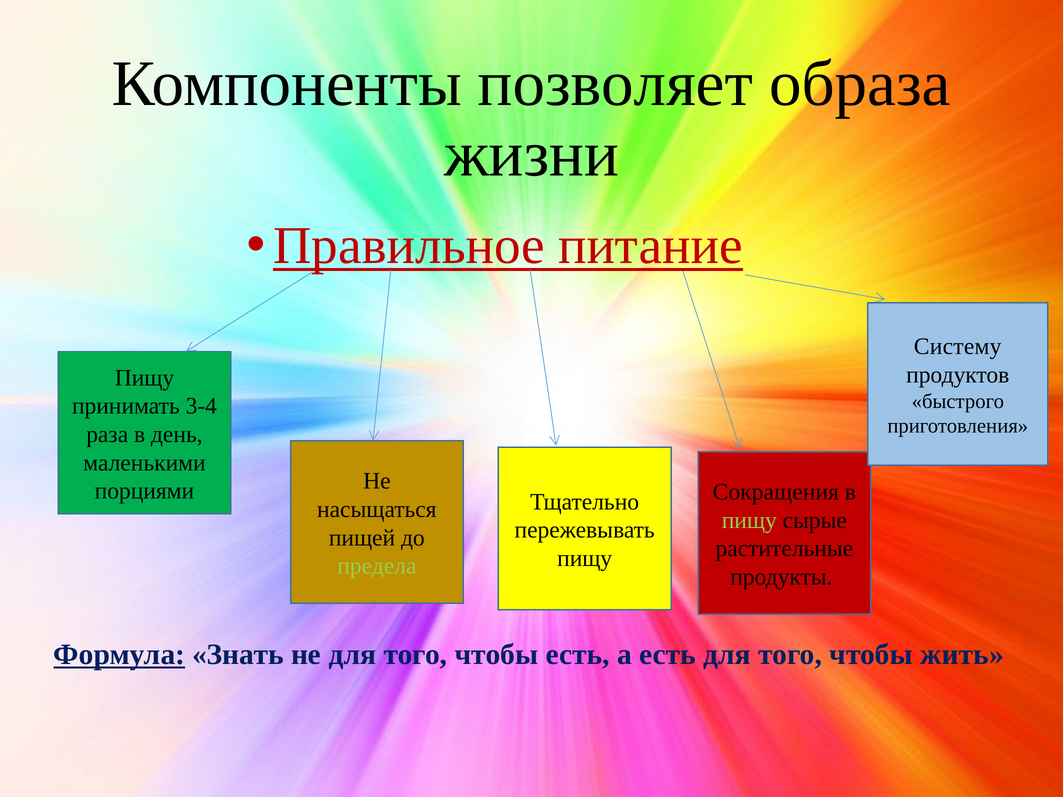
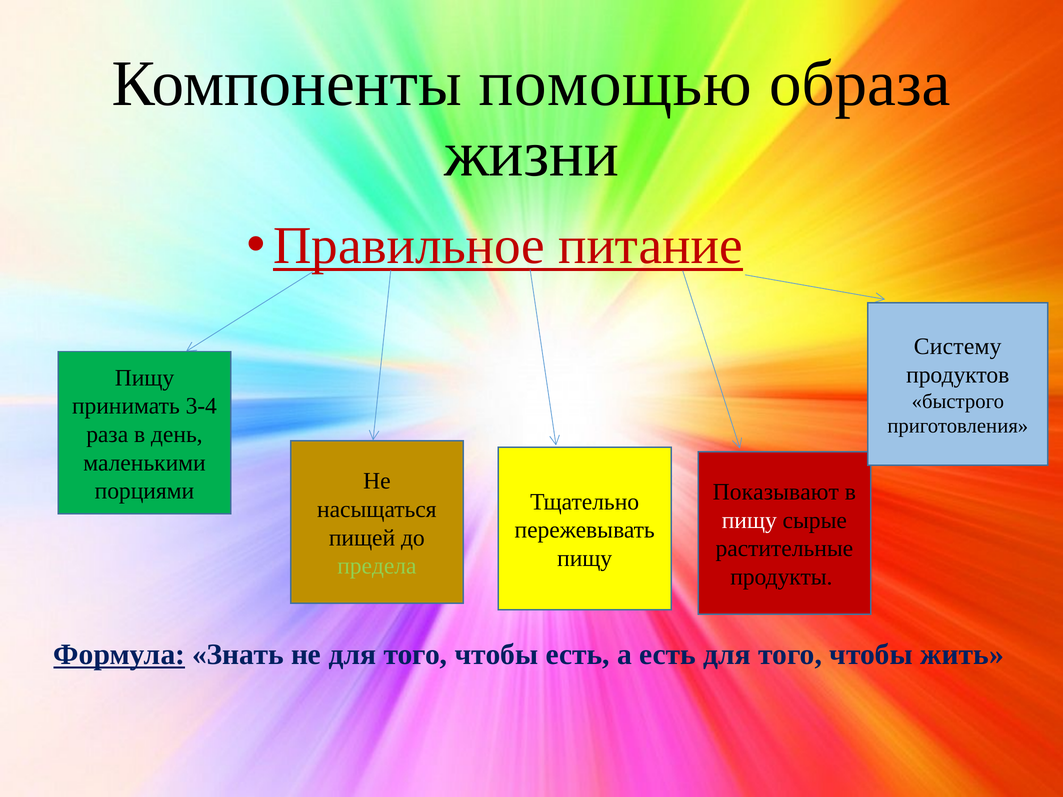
позволяет: позволяет -> помощью (615, 84)
Сокращения: Сокращения -> Показывают (776, 492)
пищу colour: light green -> white (749, 520)
